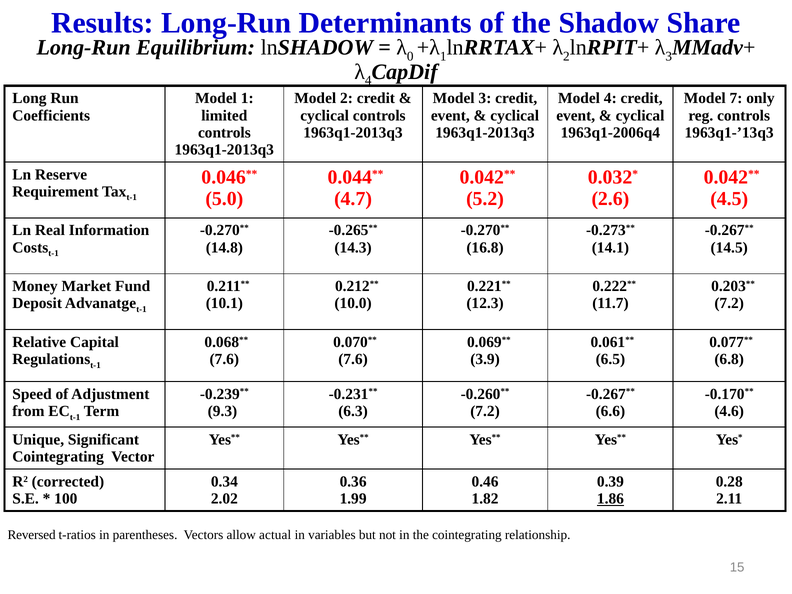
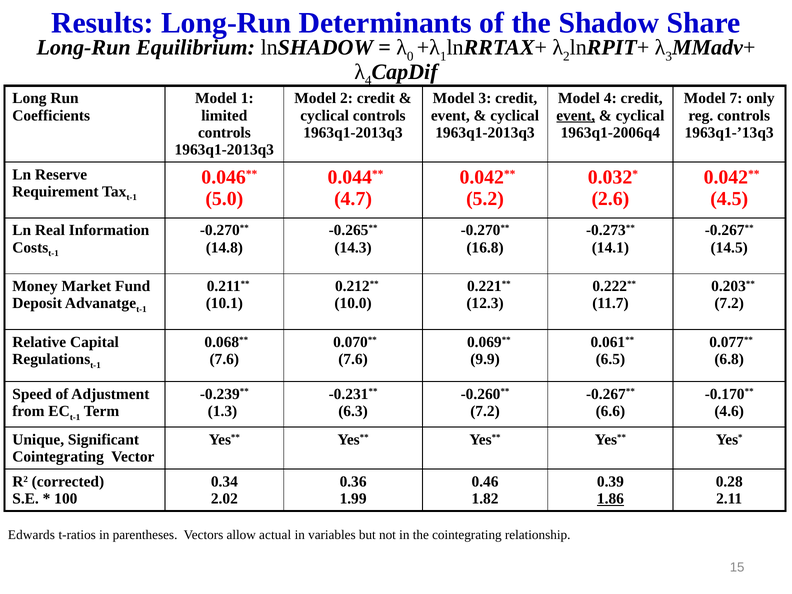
event underline: none -> present (576, 115)
3.9: 3.9 -> 9.9 (485, 359)
9.3: 9.3 -> 1.3 (222, 411)
Reversed: Reversed -> Edwards (31, 535)
